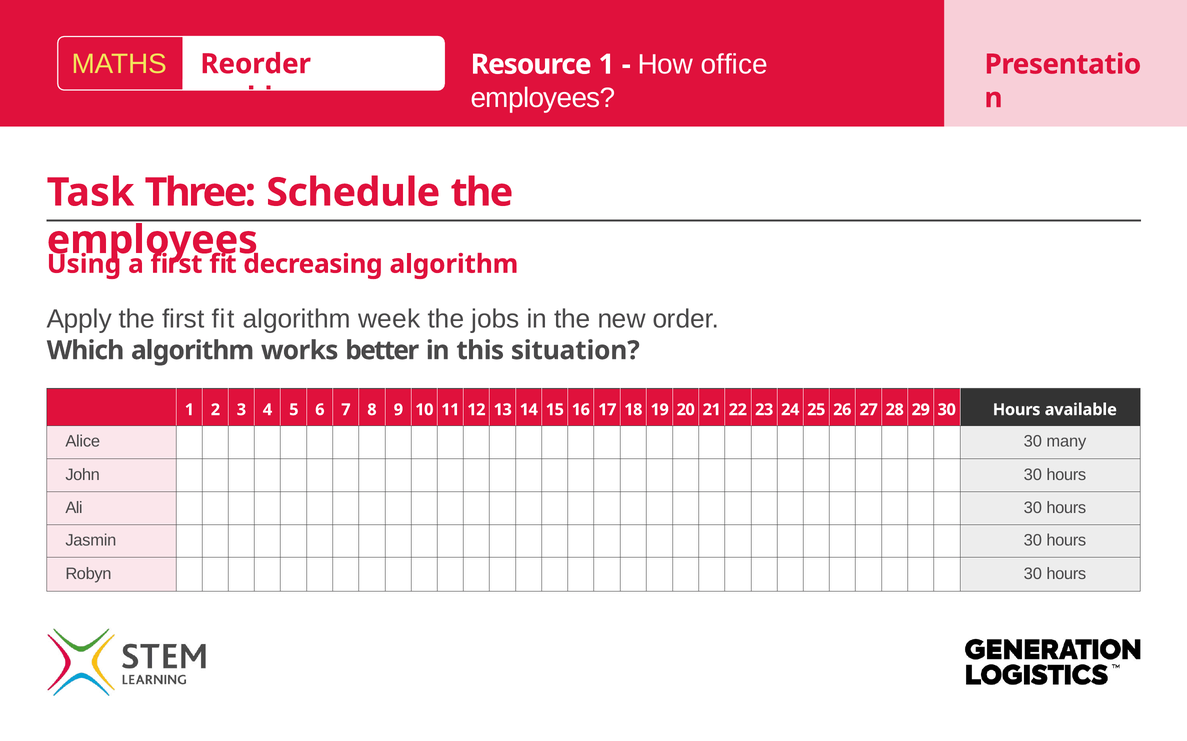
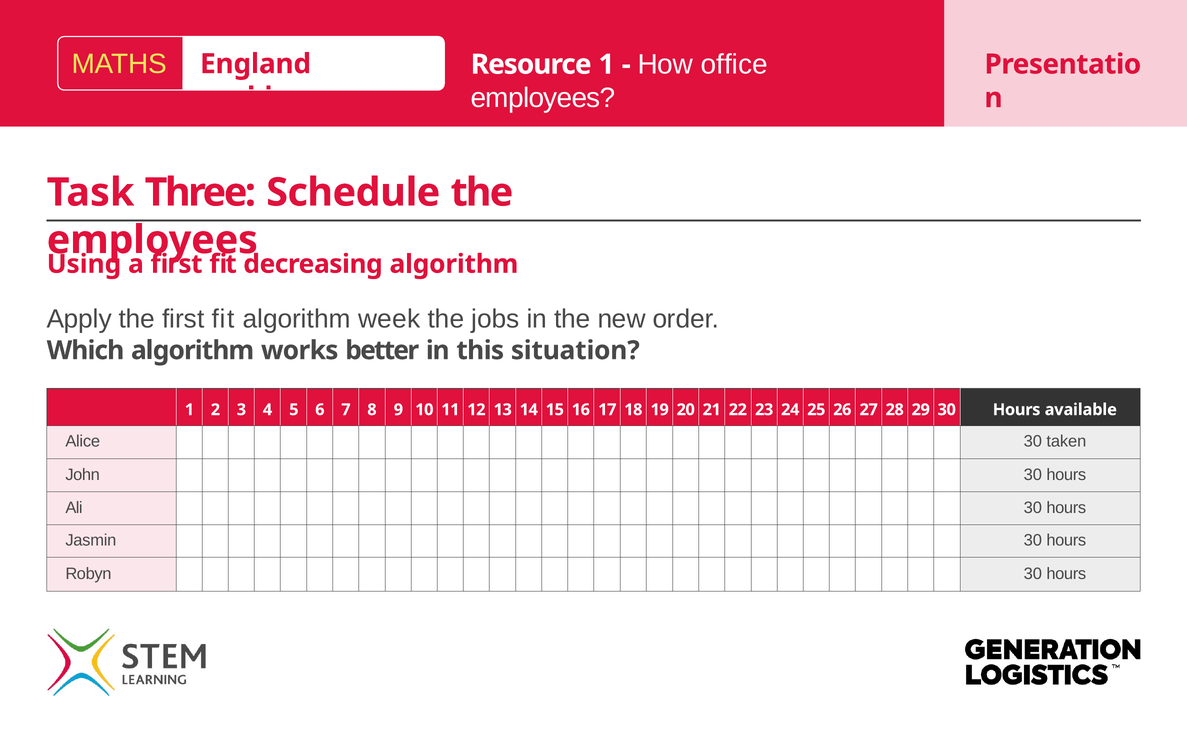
Reorder: Reorder -> England (256, 64)
many: many -> taken (1066, 442)
